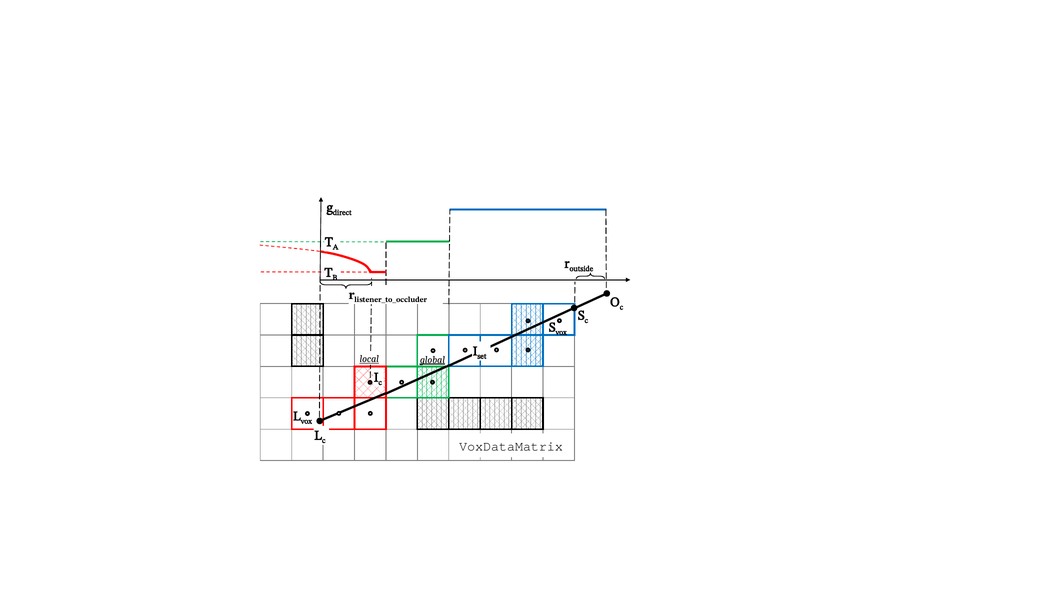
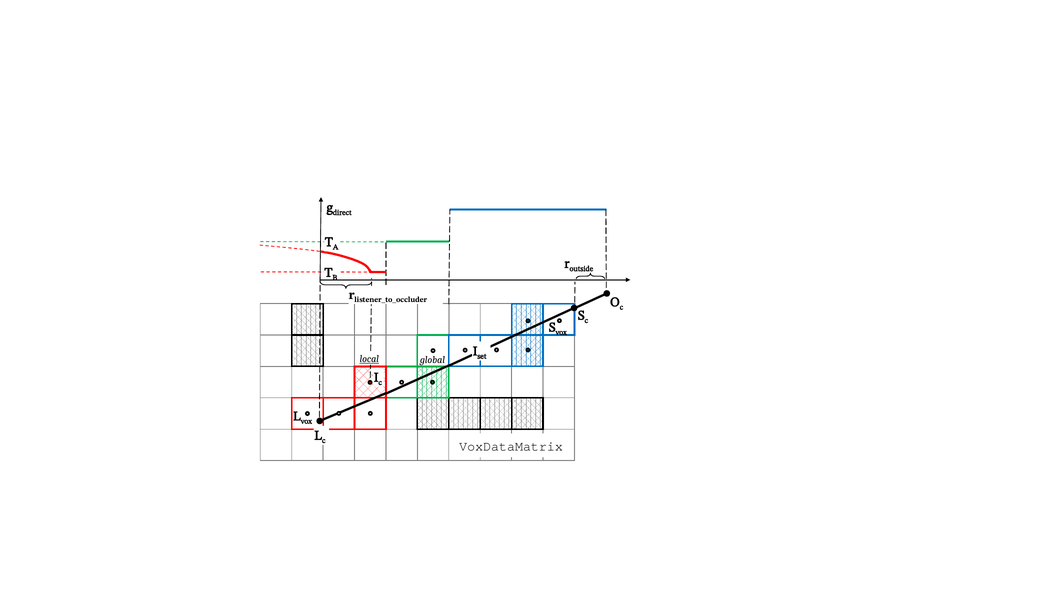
global underline: present -> none (432, 360)
